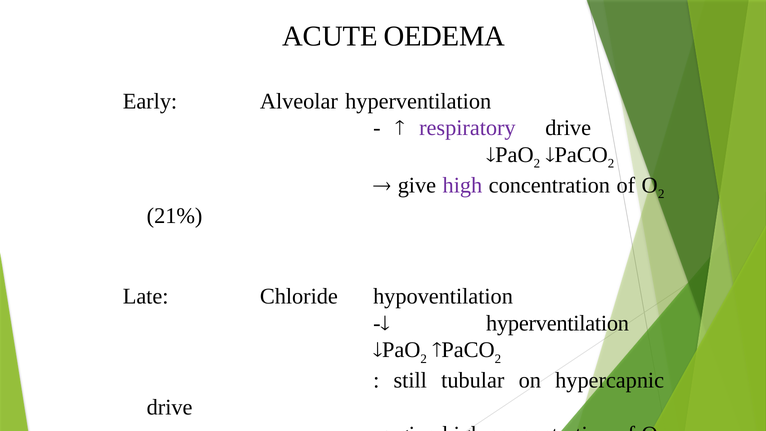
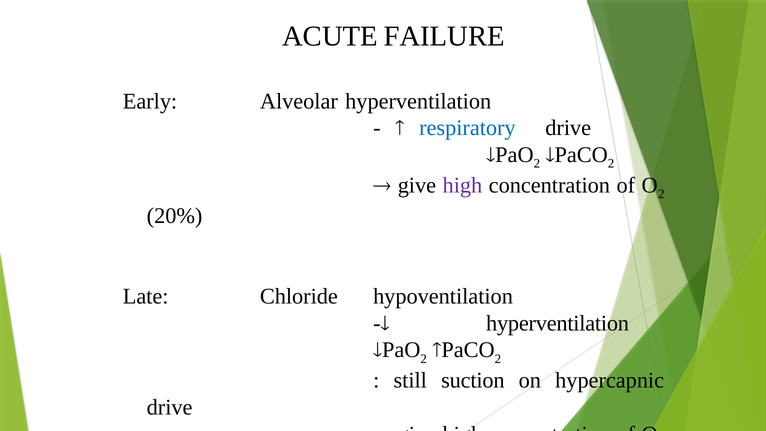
OEDEMA: OEDEMA -> FAILURE (444, 36)
respiratory colour: purple -> blue (467, 128)
21%: 21% -> 20% (175, 216)
tubular: tubular -> suction (473, 380)
